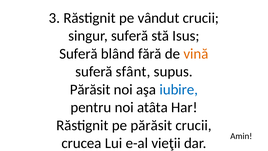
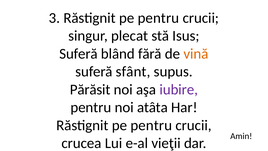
3 Răstignit pe vândut: vândut -> pentru (158, 18)
singur suferă: suferă -> plecat (130, 36)
iubire colour: blue -> purple (179, 89)
părăsit: părăsit -> pentru (151, 125)
